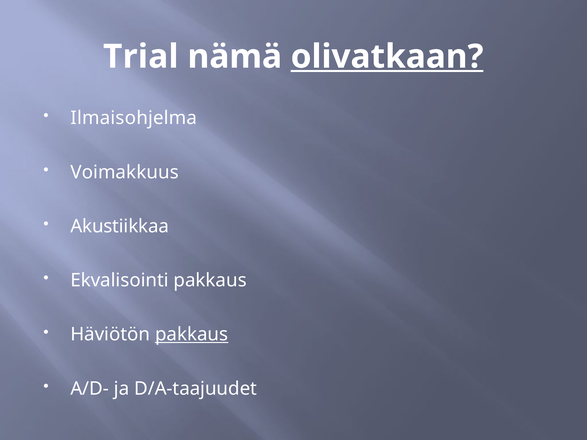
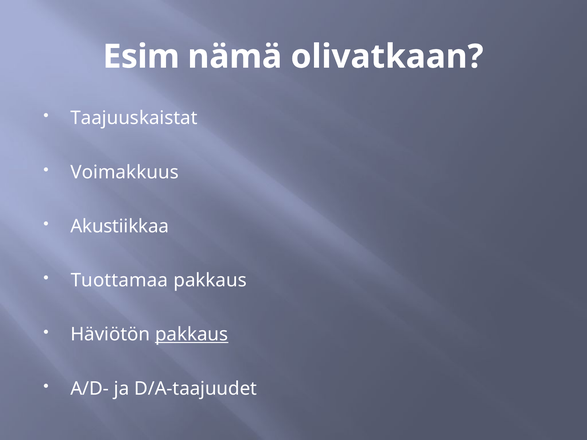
Trial: Trial -> Esim (141, 57)
olivatkaan underline: present -> none (387, 57)
Ilmaisohjelma: Ilmaisohjelma -> Taajuuskaistat (134, 118)
Ekvalisointi: Ekvalisointi -> Tuottamaa (119, 281)
